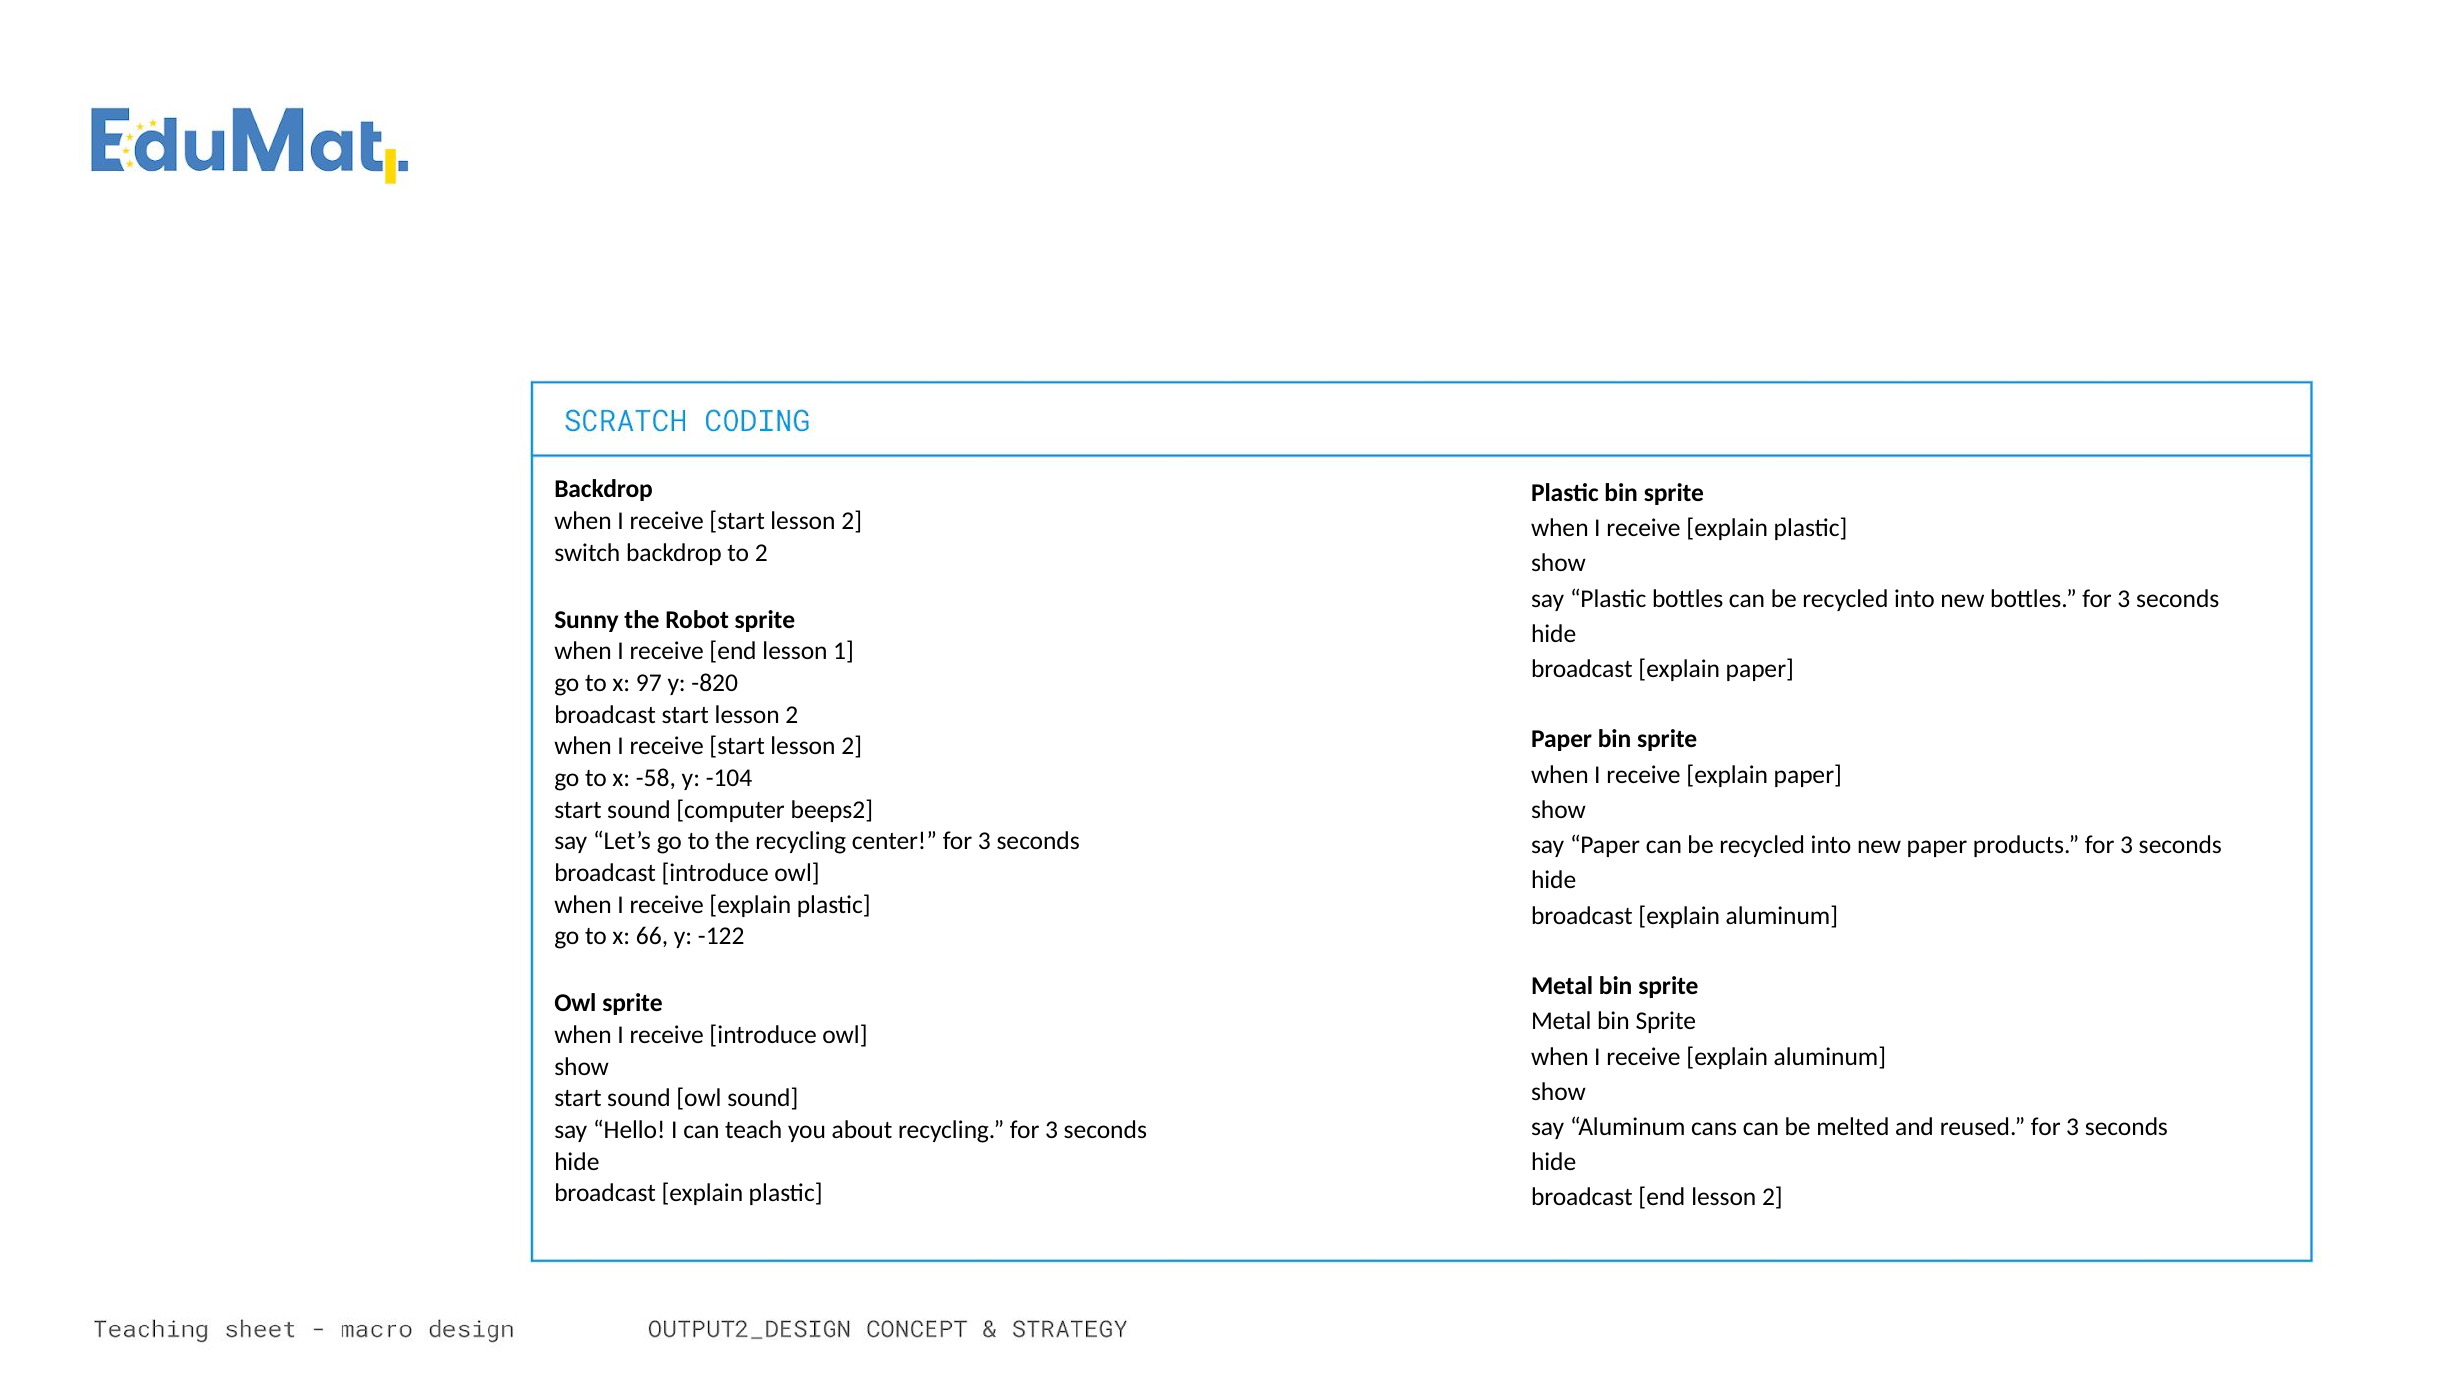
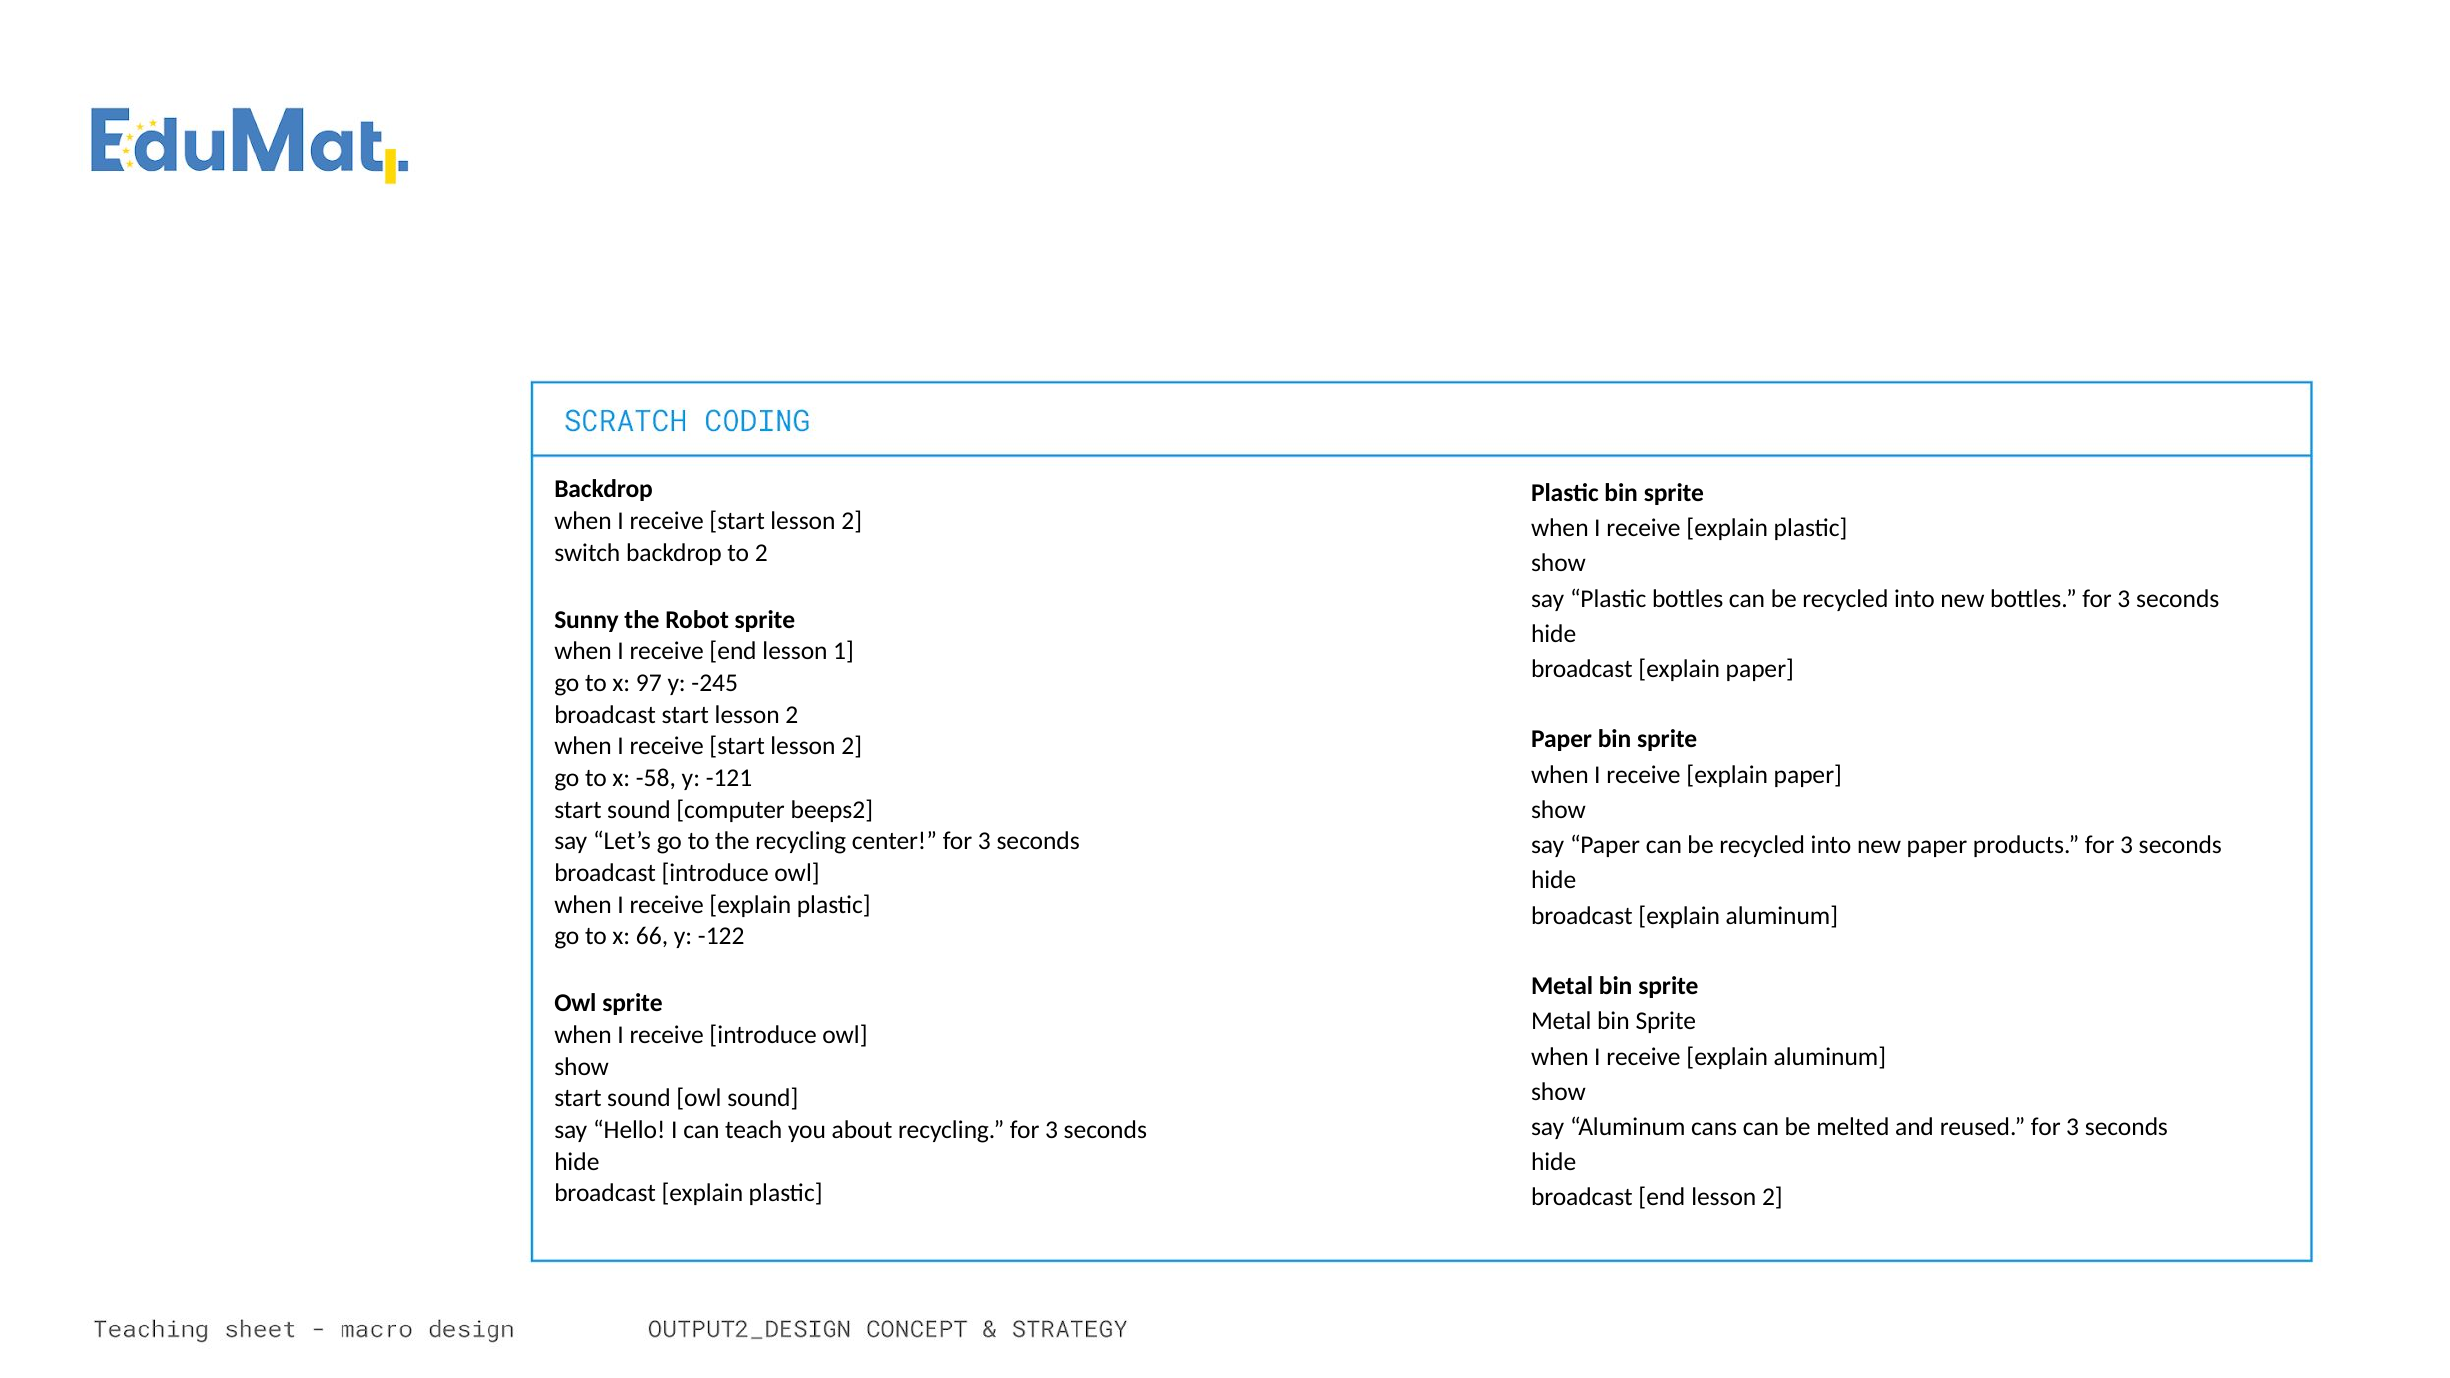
-820: -820 -> -245 (715, 683)
-104: -104 -> -121 (729, 778)
